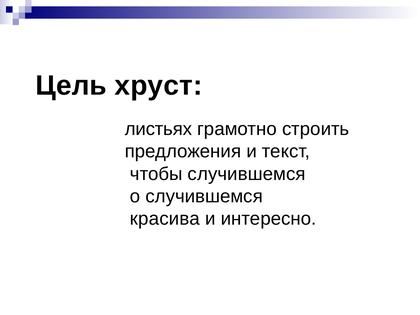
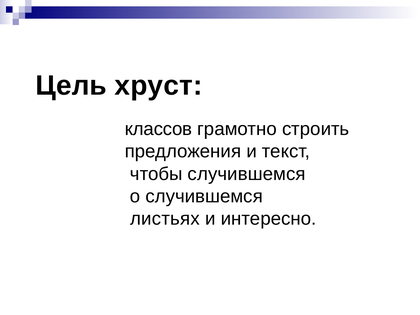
листьях: листьях -> классов (158, 129)
красива: красива -> листьях (165, 219)
